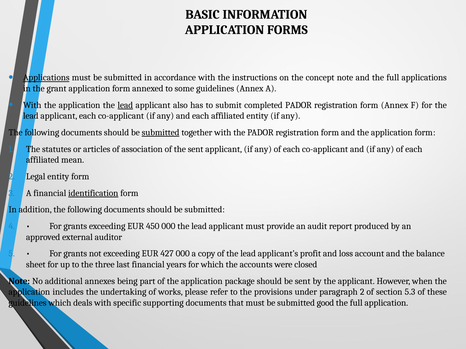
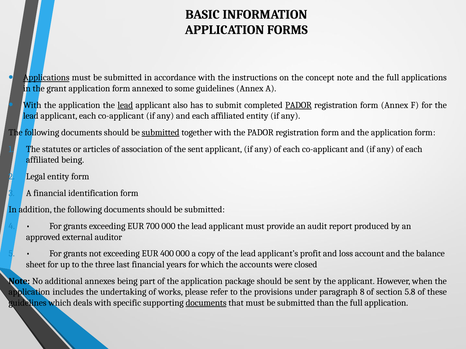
PADOR underline: none -> present (298, 105)
affiliated mean: mean -> being (73, 160)
identification underline: present -> none (93, 193)
450: 450 -> 700 (153, 227)
427: 427 -> 400 (167, 254)
paragraph 2: 2 -> 8 (362, 292)
5.3: 5.3 -> 5.8 (410, 292)
documents underline: none -> present (206, 303)
good: good -> than (325, 303)
